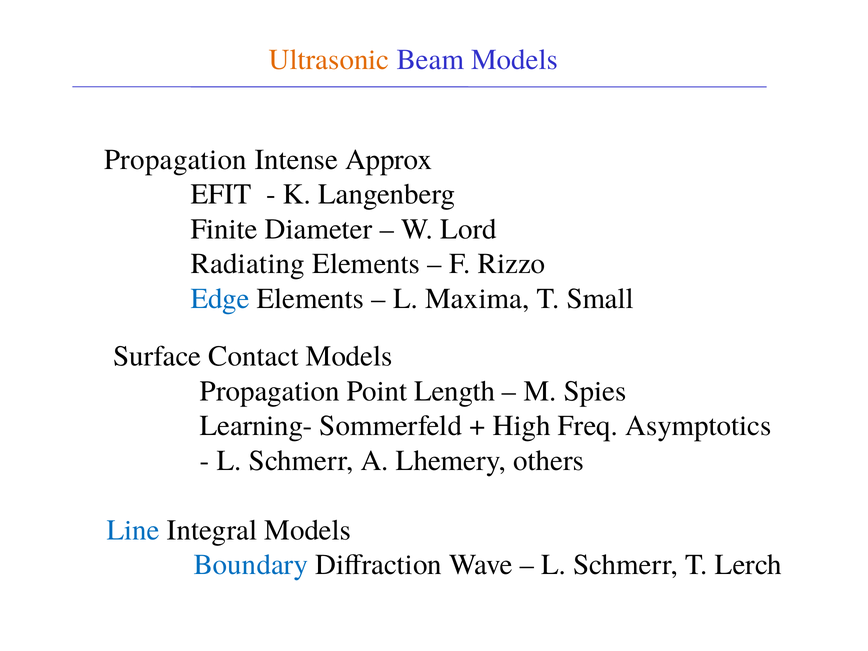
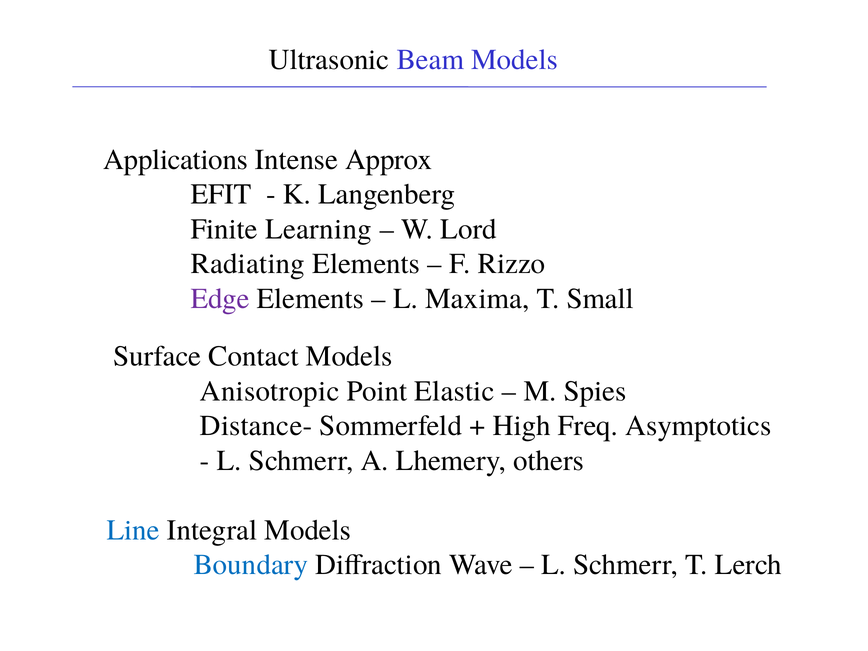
Ultrasonic colour: orange -> black (329, 60)
Propagation: Propagation -> Applications (176, 160)
Diameter: Diameter -> Learning (318, 229)
Edge colour: blue -> purple (220, 298)
Propagation: Propagation -> Anisotropic (270, 391)
Length: Length -> Elastic (454, 391)
Learning-: Learning- -> Distance- (256, 426)
